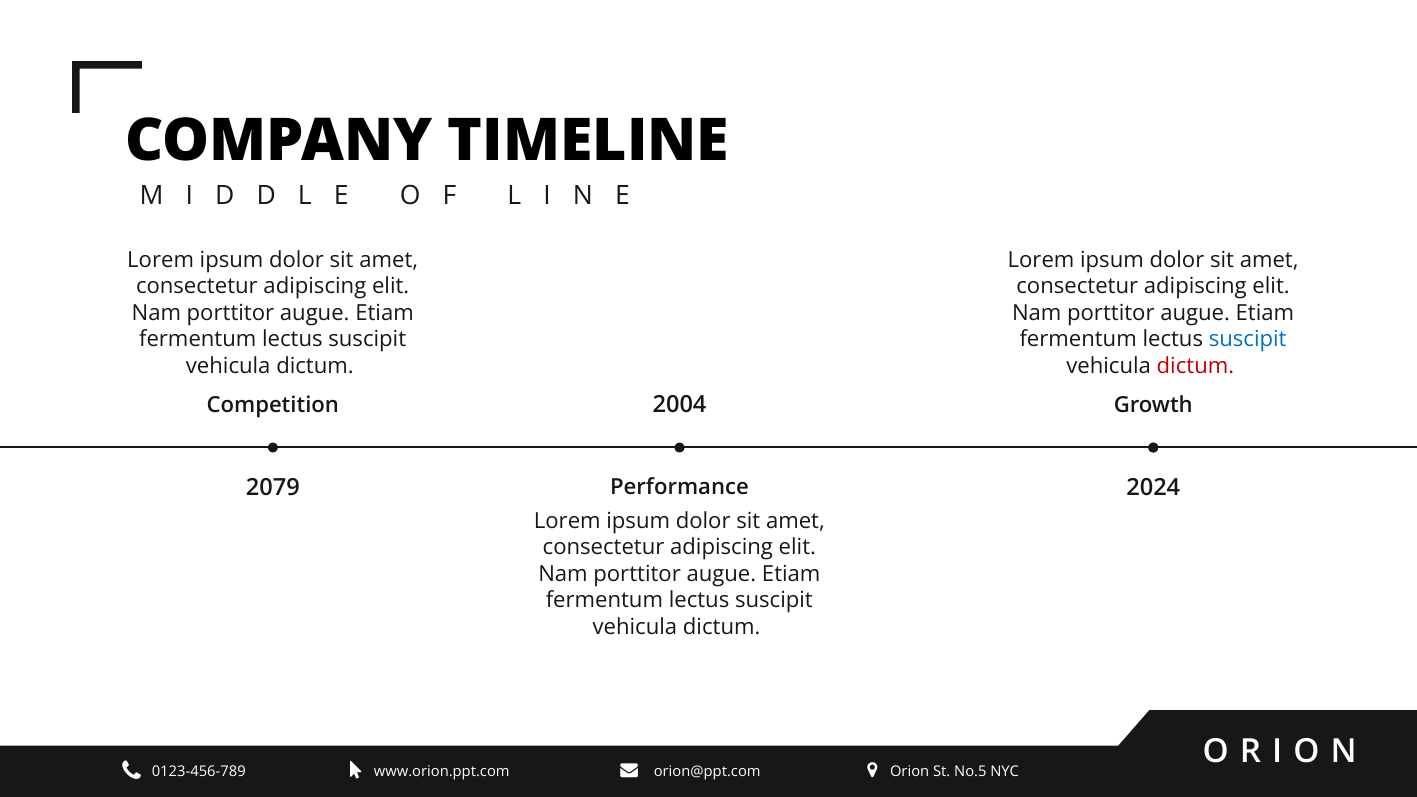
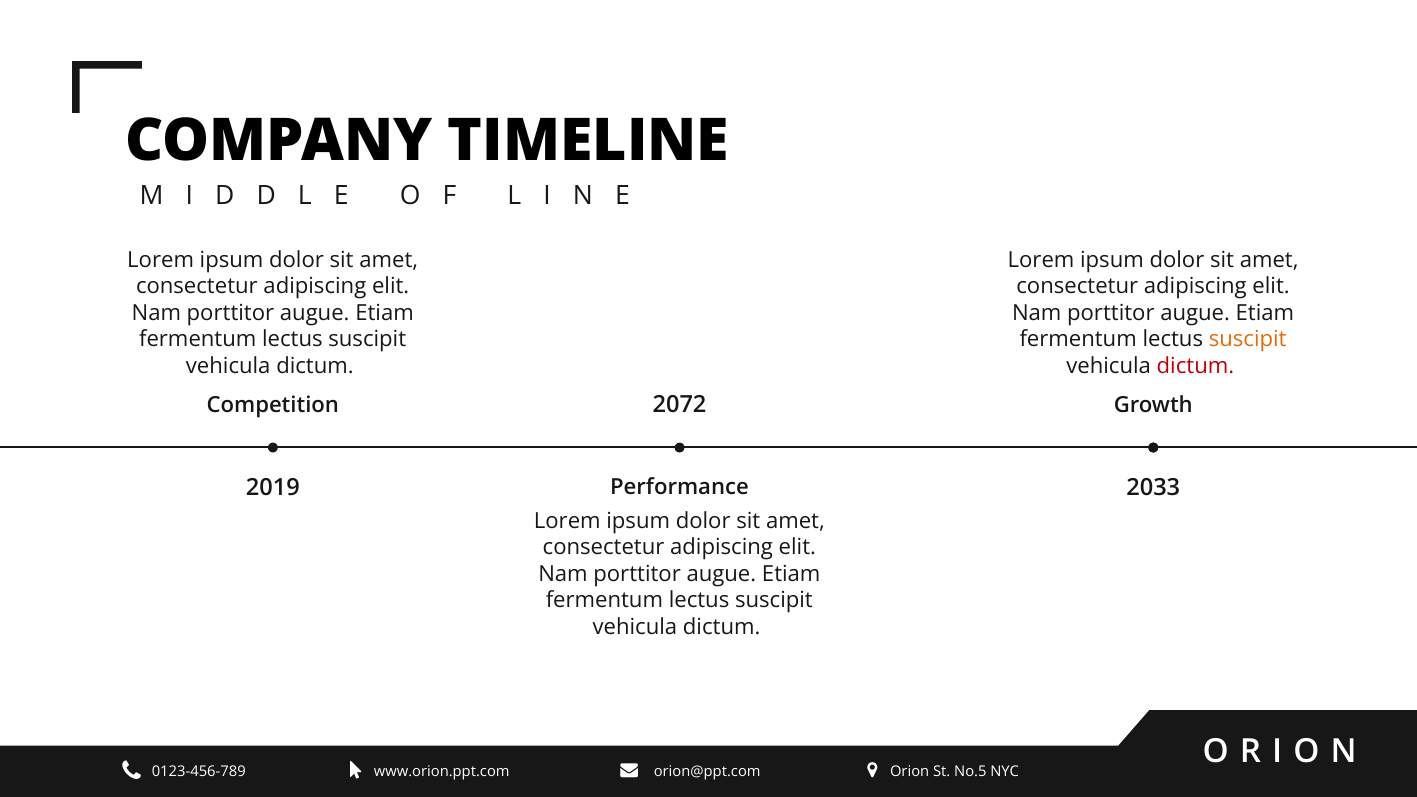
suscipit colour: blue -> orange (1248, 340)
2004: 2004 -> 2072 (680, 405)
2079: 2079 -> 2019 (273, 488)
2024: 2024 -> 2033 (1153, 488)
